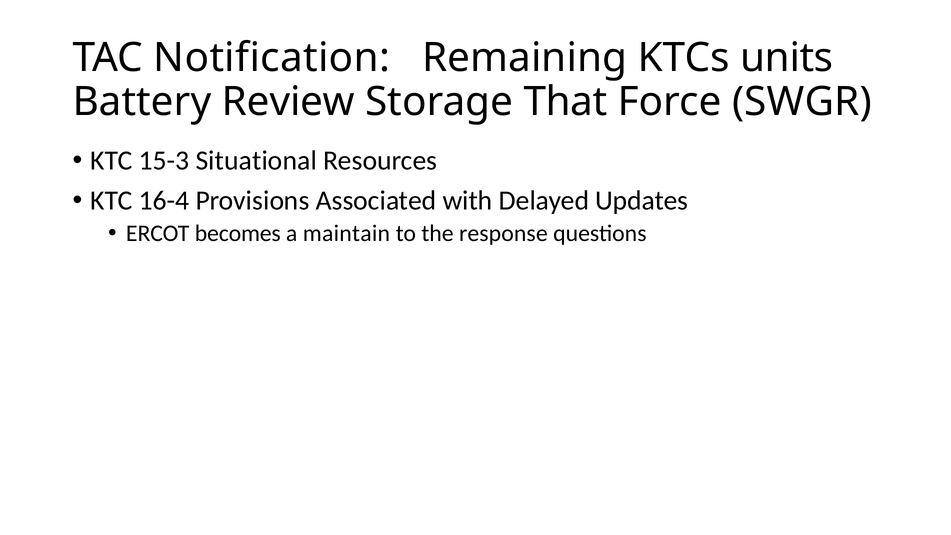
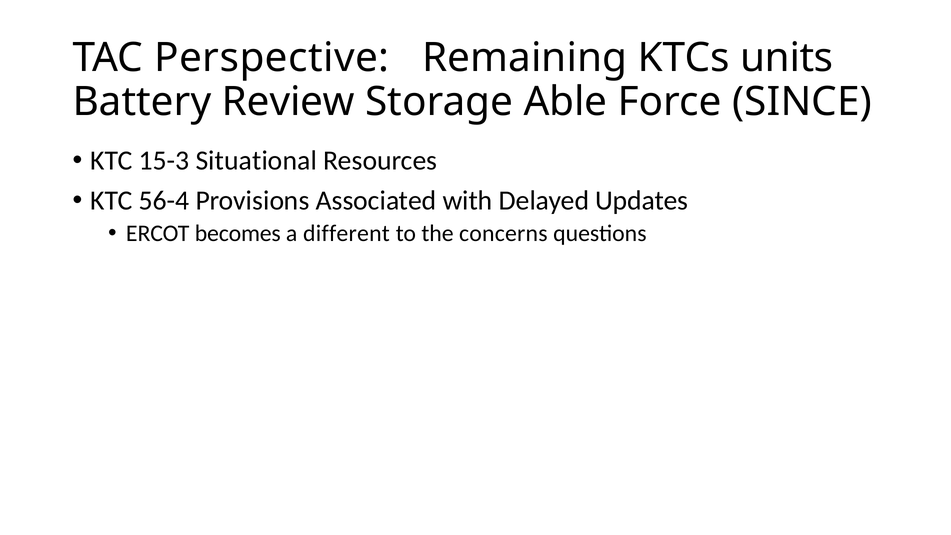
Notification: Notification -> Perspective (272, 58)
That: That -> Able (565, 102)
SWGR: SWGR -> SINCE (802, 102)
16-4: 16-4 -> 56-4 (164, 201)
maintain: maintain -> different (346, 233)
response: response -> concerns (503, 233)
